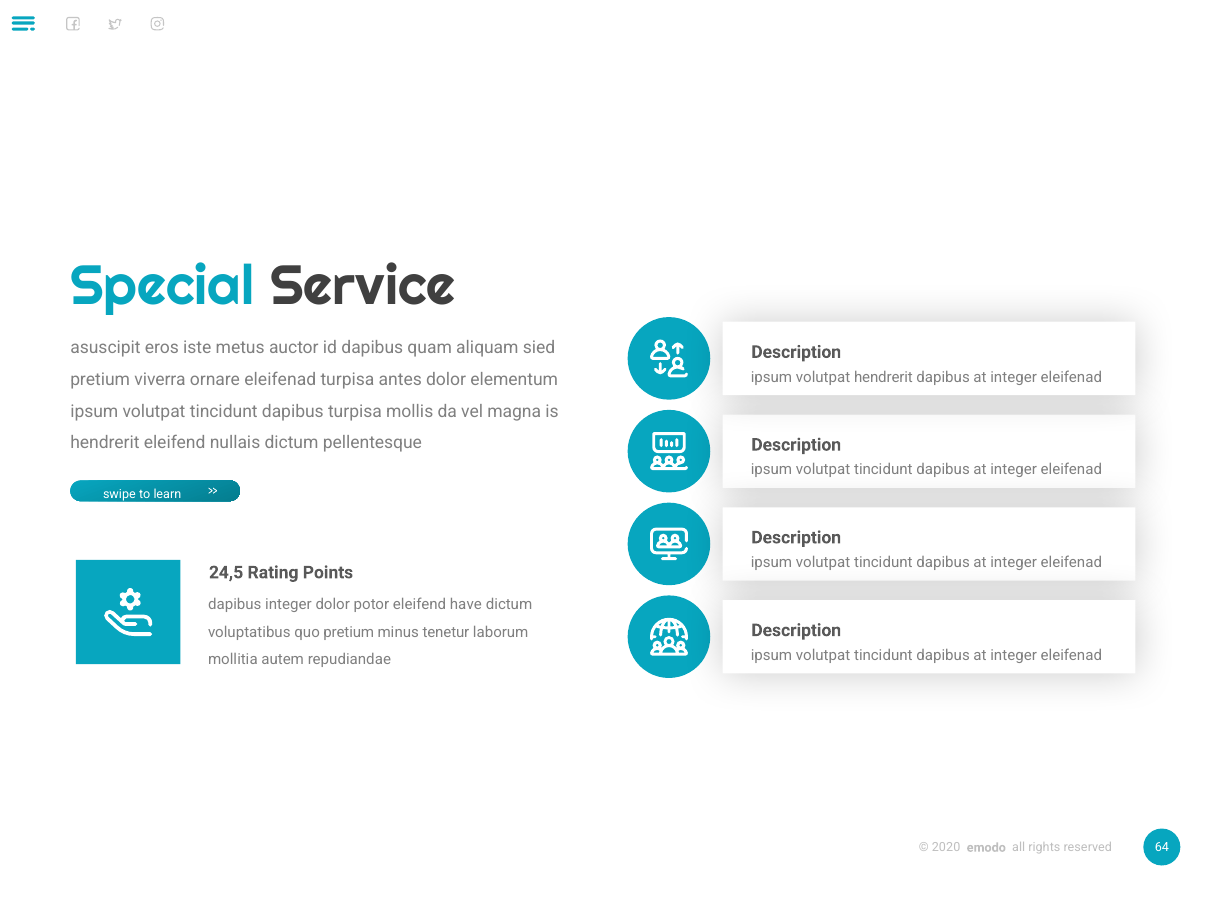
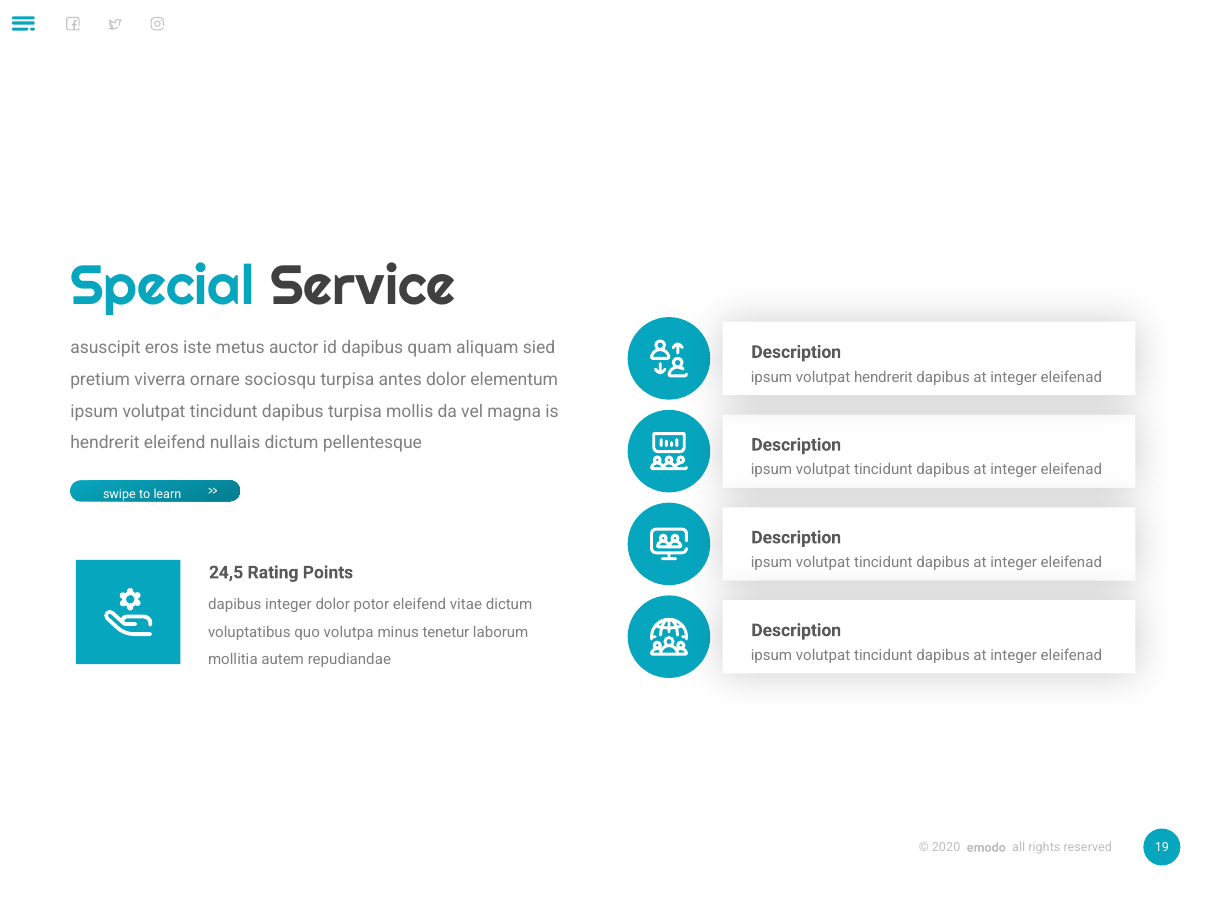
ornare eleifenad: eleifenad -> sociosqu (280, 380)
have: have -> vitae (466, 605)
quo pretium: pretium -> volutpa (349, 632)
64: 64 -> 19 (1162, 848)
